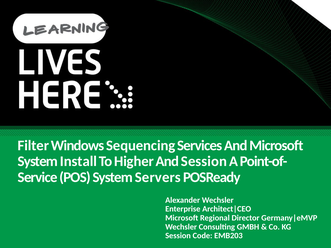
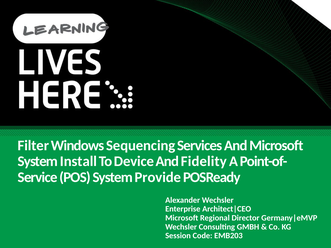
Higher: Higher -> Device (134, 162)
And Session: Session -> Fidelity (204, 162)
Servers: Servers -> Provide (158, 177)
